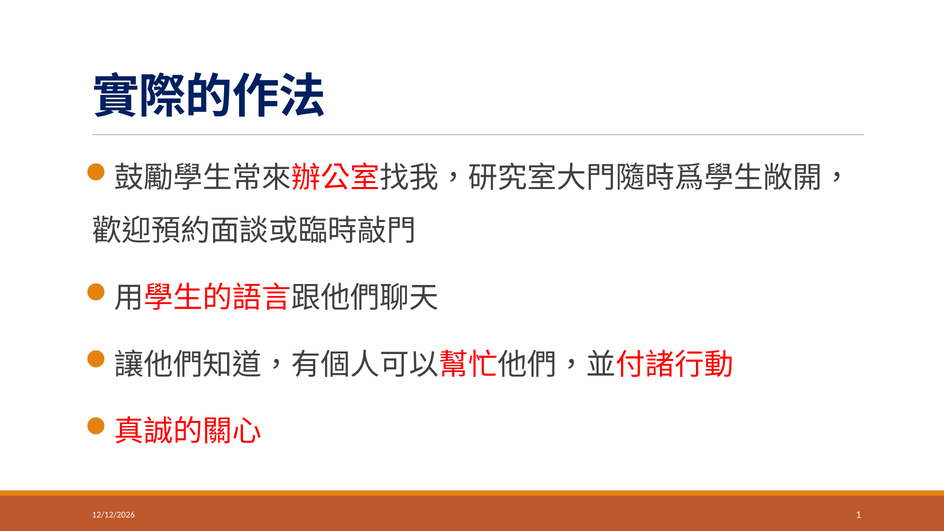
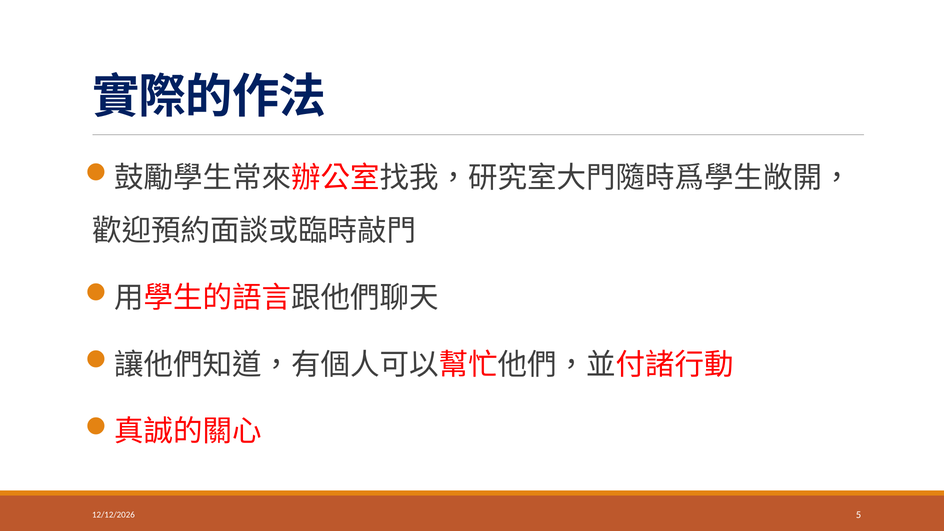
1: 1 -> 5 (859, 515)
